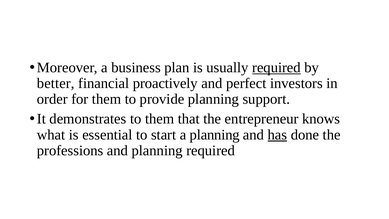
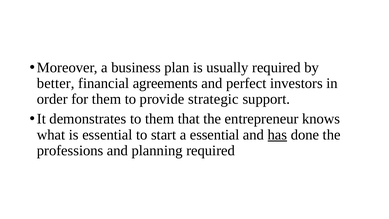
required underline: present -> none (276, 67)
proactively: proactively -> agreements (165, 83)
provide planning: planning -> strategic (213, 99)
a planning: planning -> essential (215, 135)
